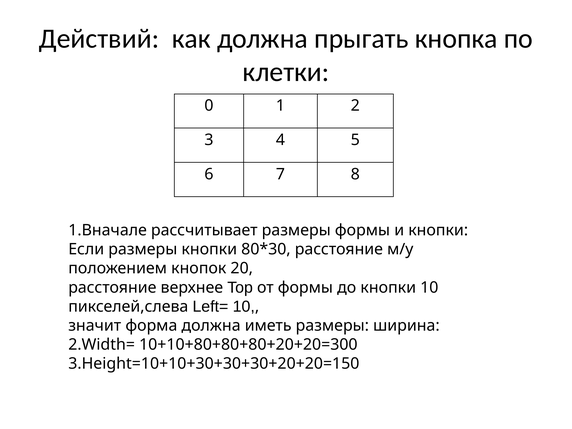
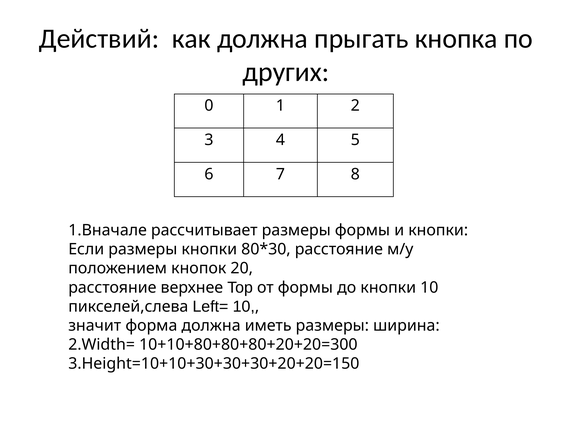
клетки: клетки -> других (286, 72)
